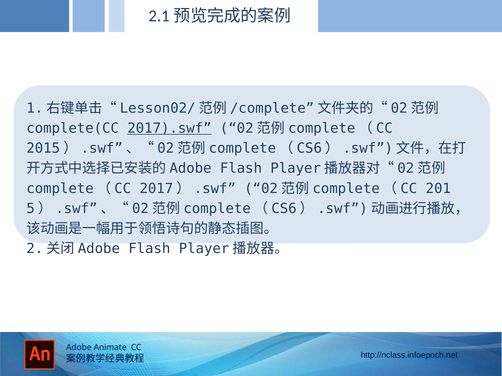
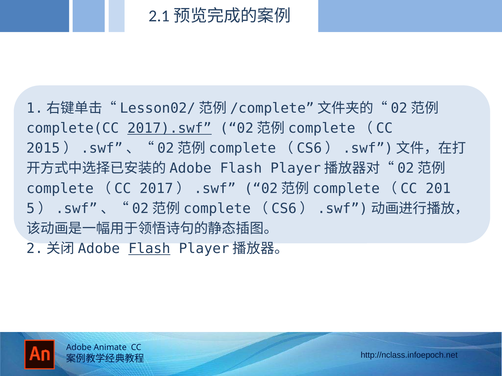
Flash underline: none -> present (149, 249)
